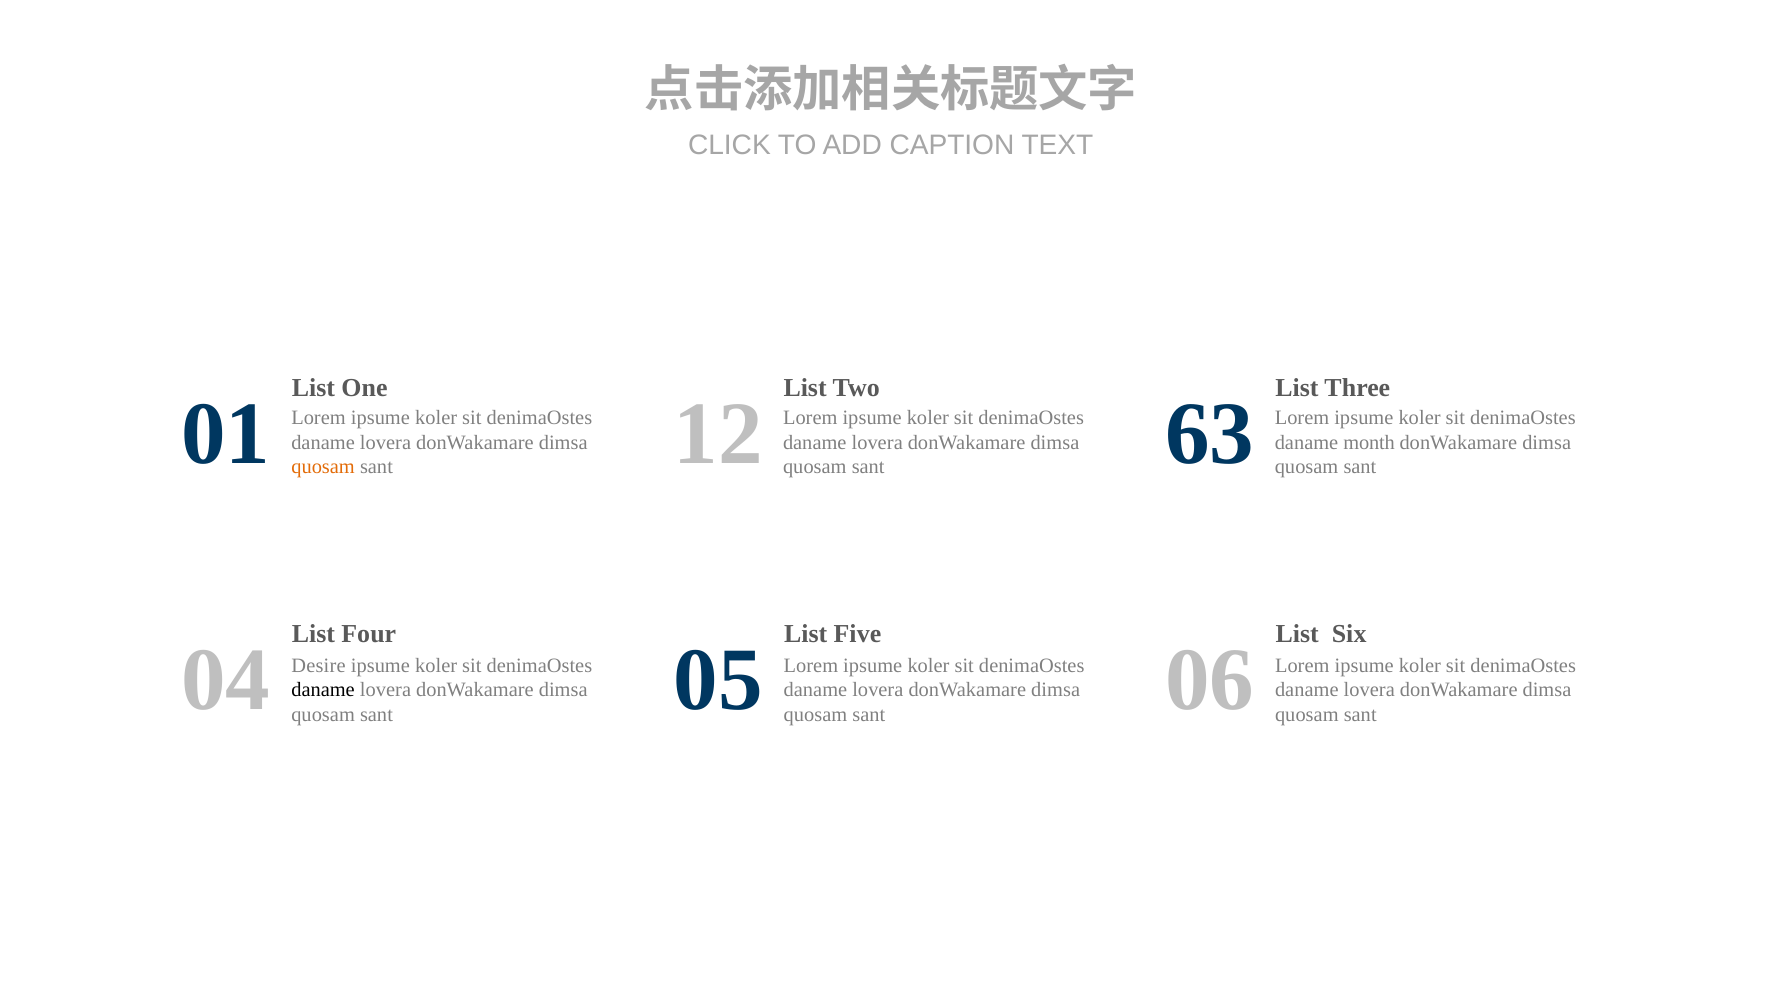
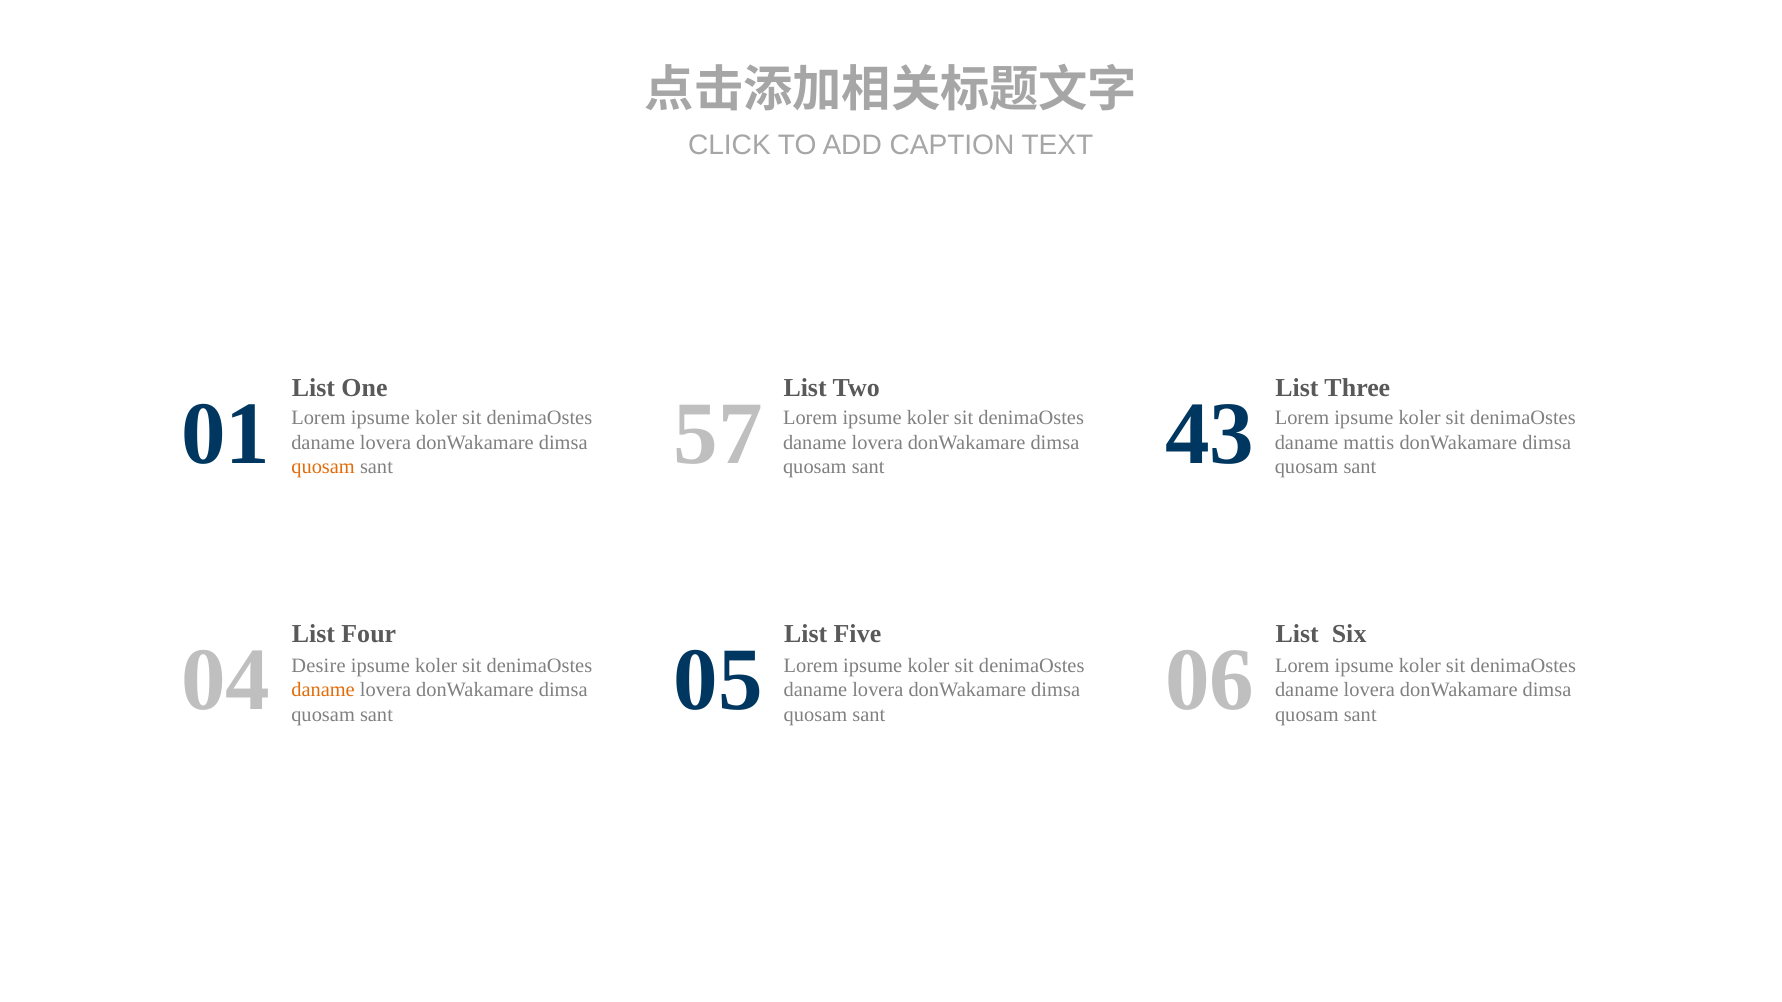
12: 12 -> 57 (718, 435)
month: month -> mattis (1369, 443)
63: 63 -> 43 (1210, 435)
daname colour: black -> orange (323, 690)
